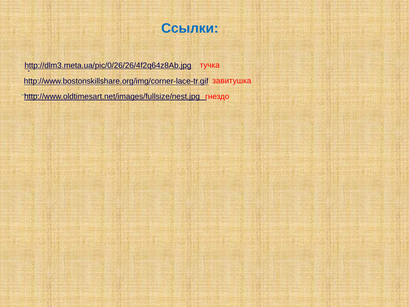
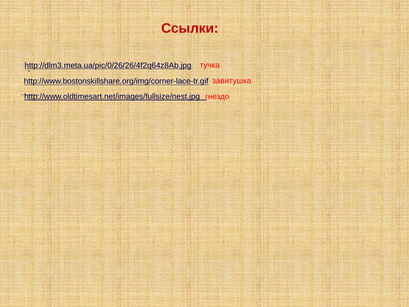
Ссылки colour: blue -> red (190, 28)
